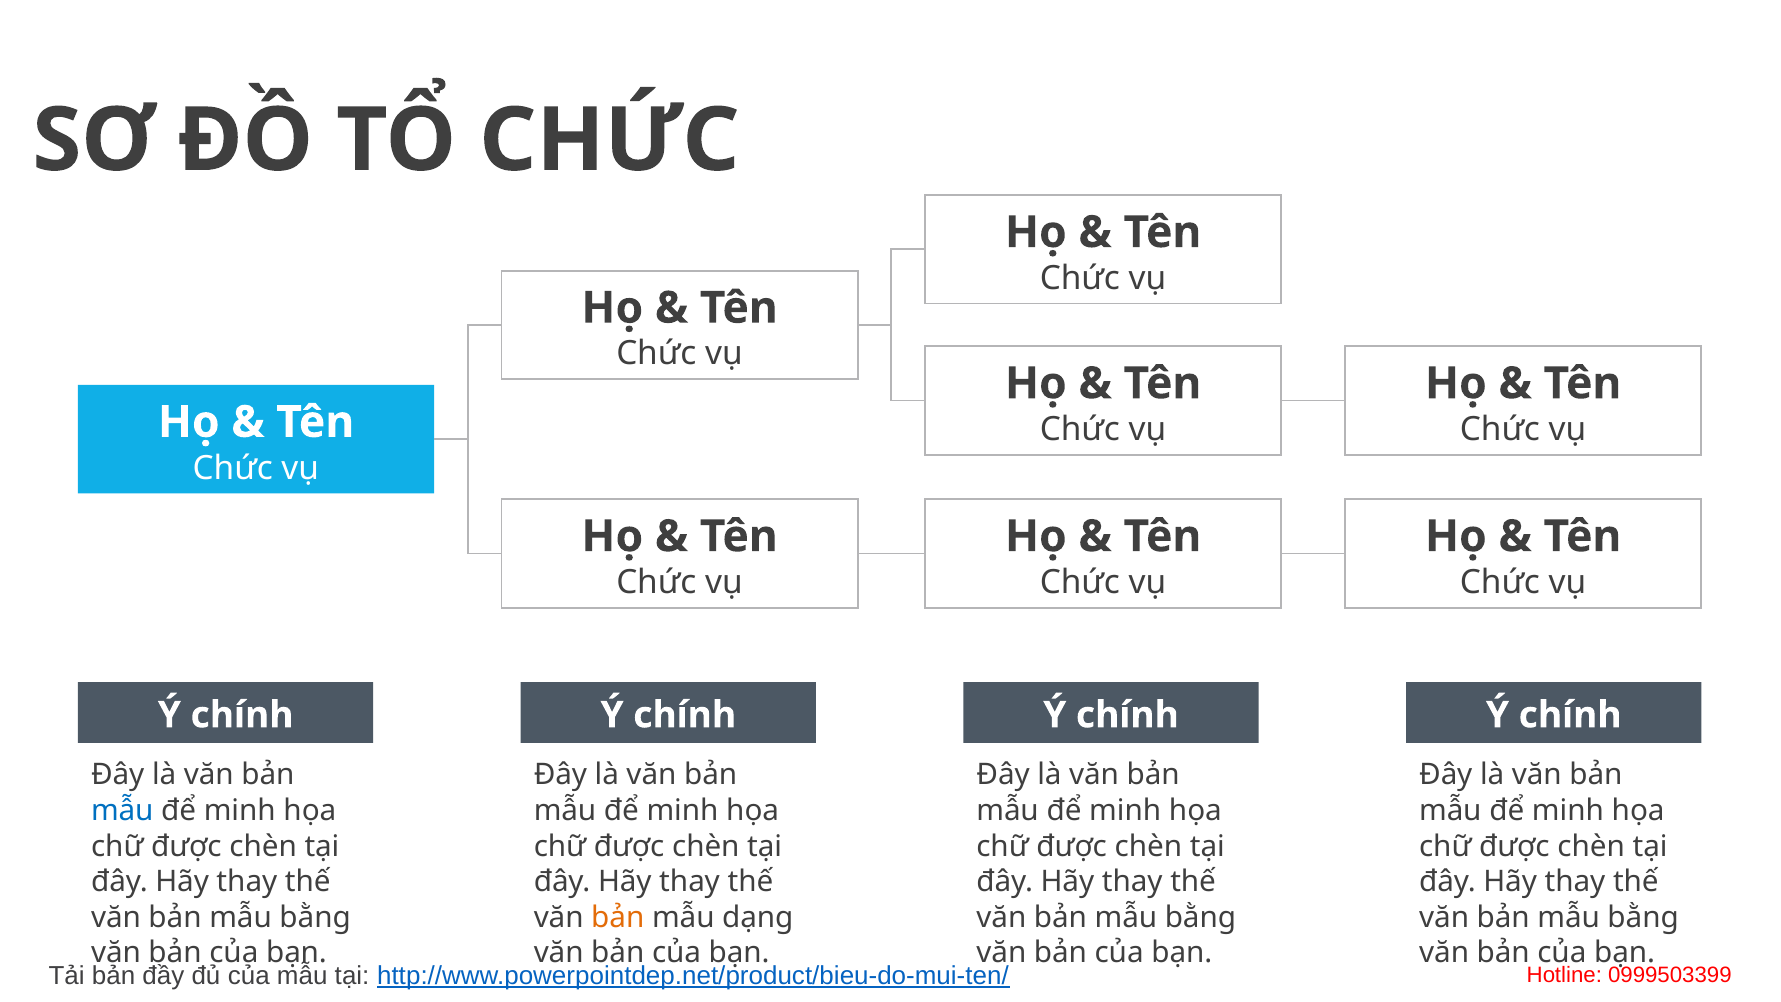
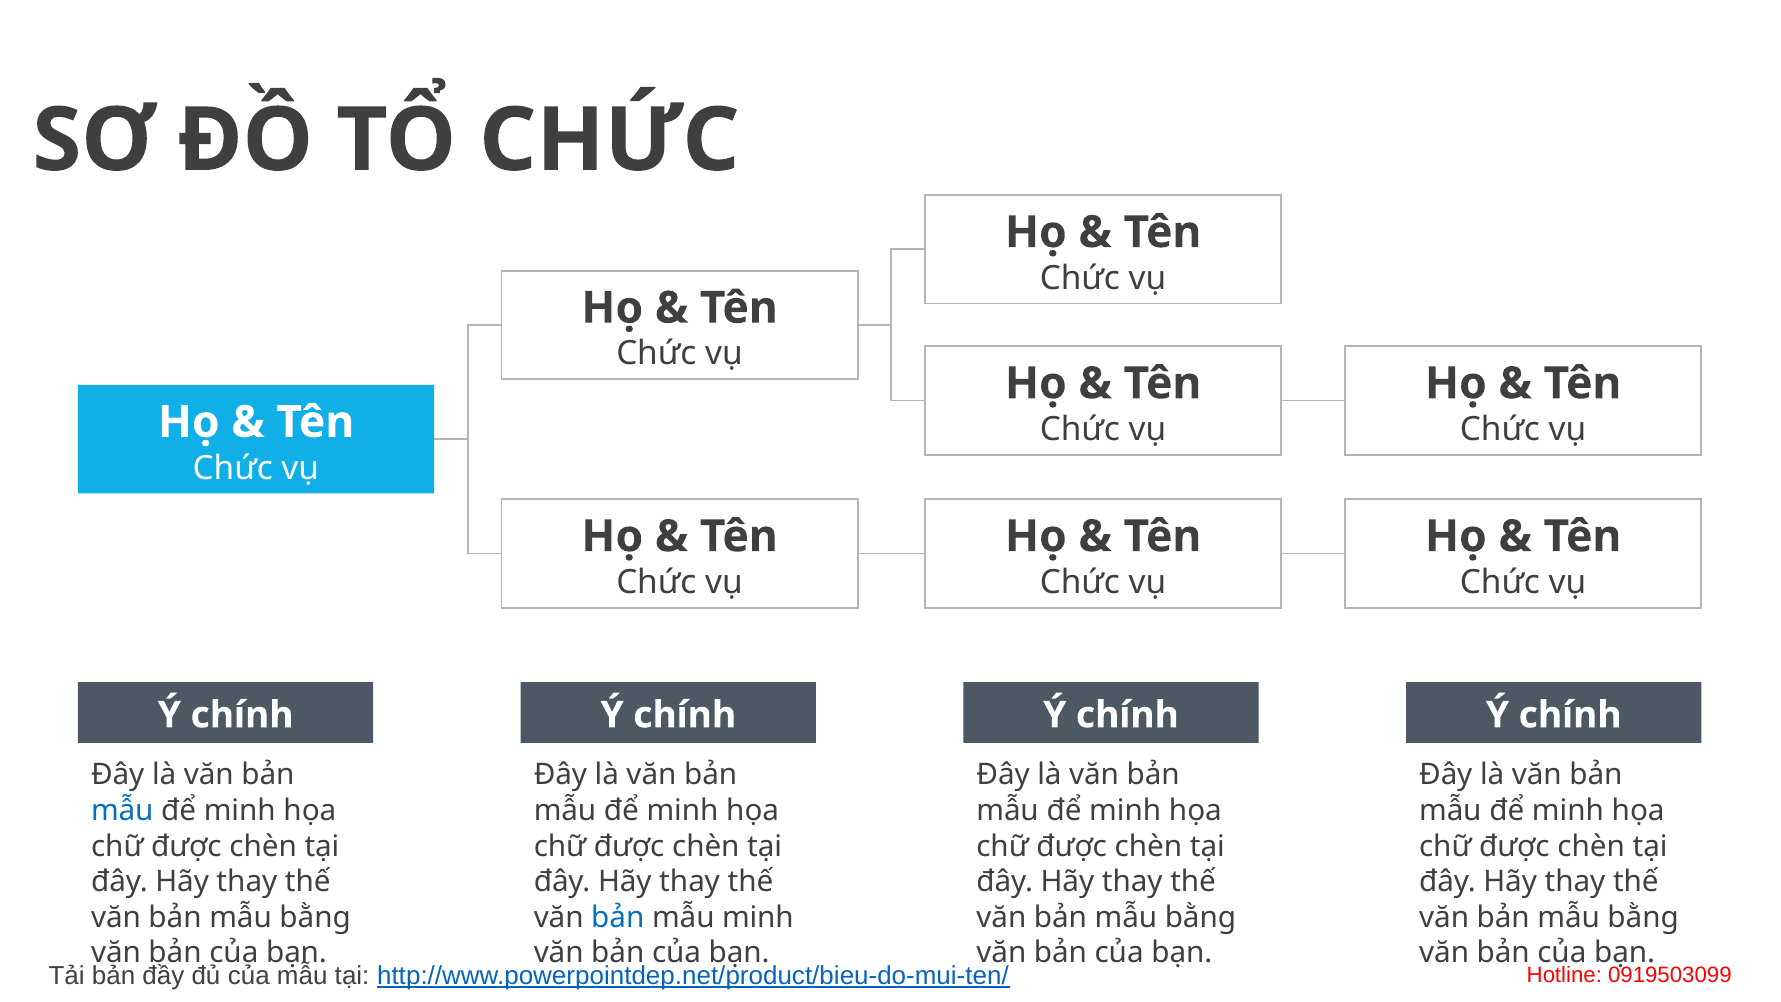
bản colour: orange -> blue (618, 917)
mẫu dạng: dạng -> minh (758, 917)
0999503399: 0999503399 -> 0919503099 (1670, 975)
